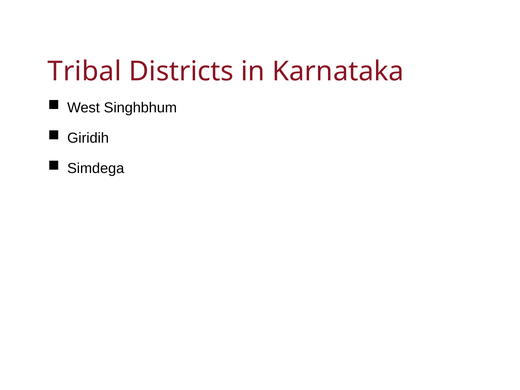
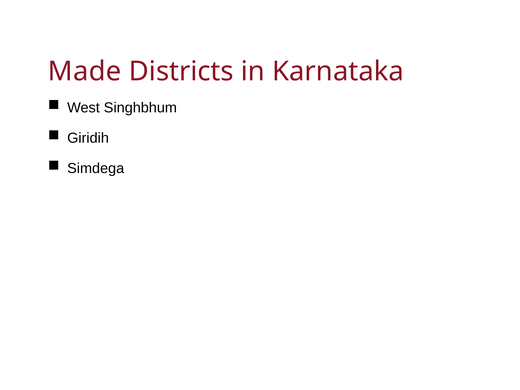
Tribal: Tribal -> Made (85, 71)
